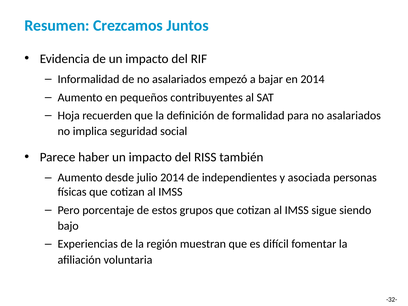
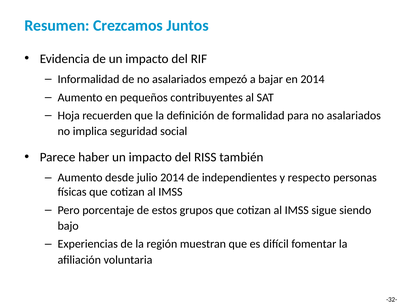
asociada: asociada -> respecto (309, 178)
